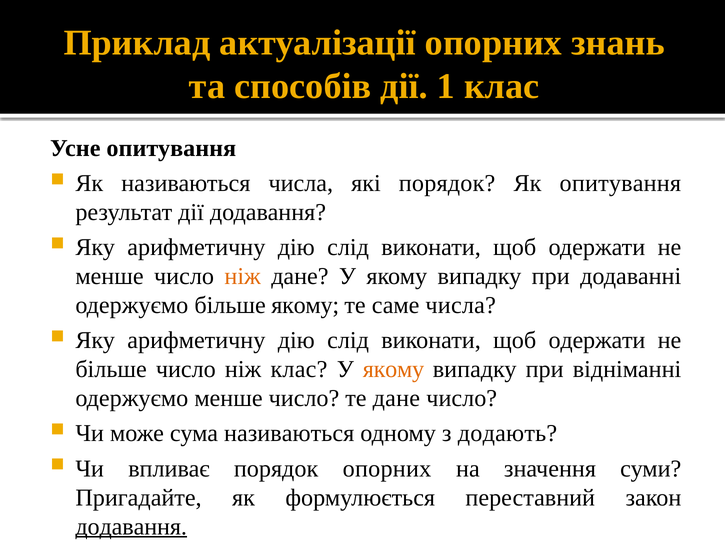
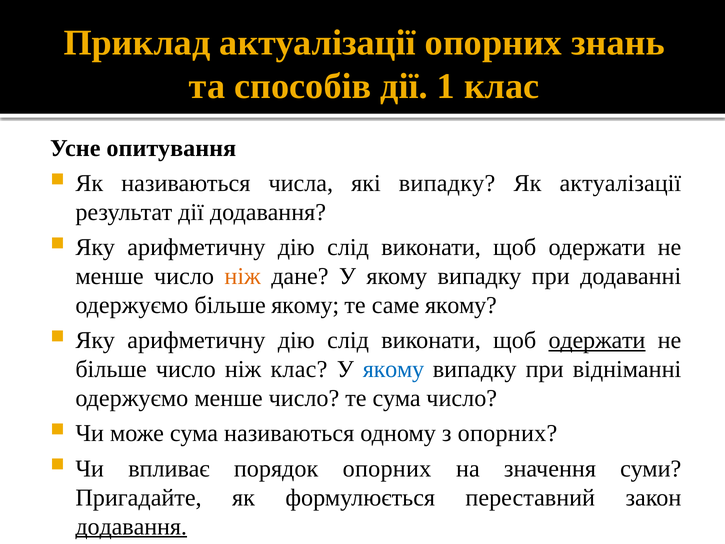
які порядок: порядок -> випадку (447, 183)
Як опитування: опитування -> актуалізації (620, 183)
саме числа: числа -> якому (461, 305)
одержати underline: none -> present (597, 340)
якому colour: orange -> blue (393, 369)
те дане: дане -> сума (397, 398)
з додають: додають -> опорних (507, 433)
